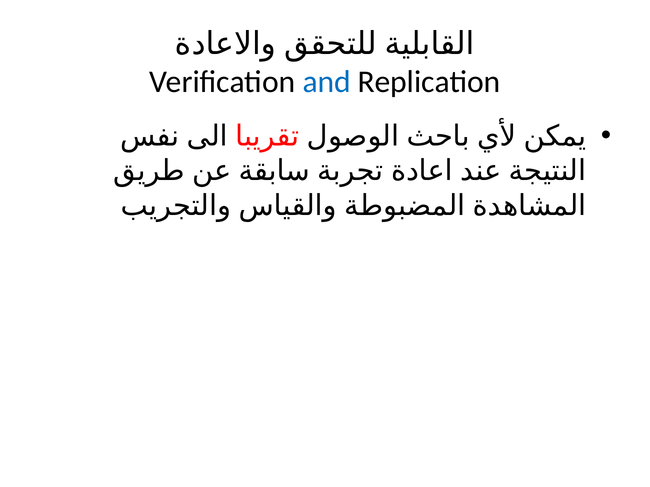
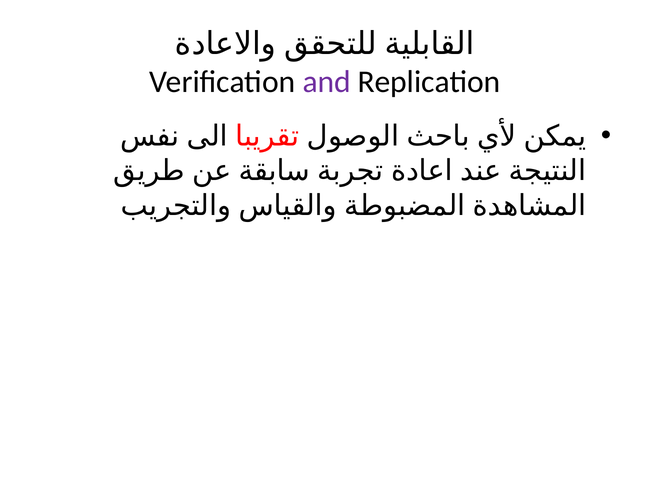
and colour: blue -> purple (327, 82)
